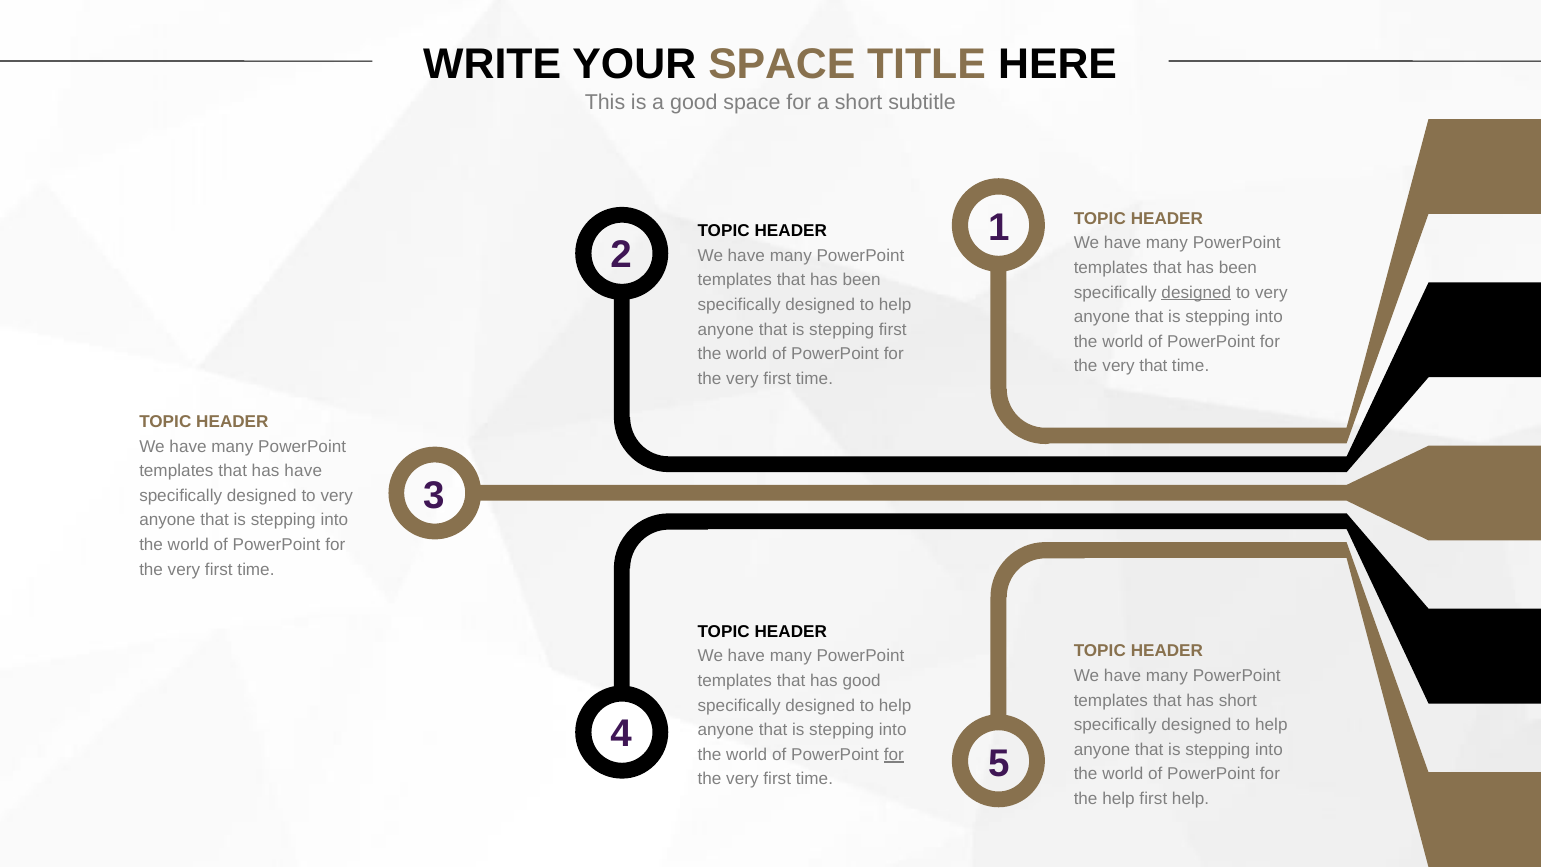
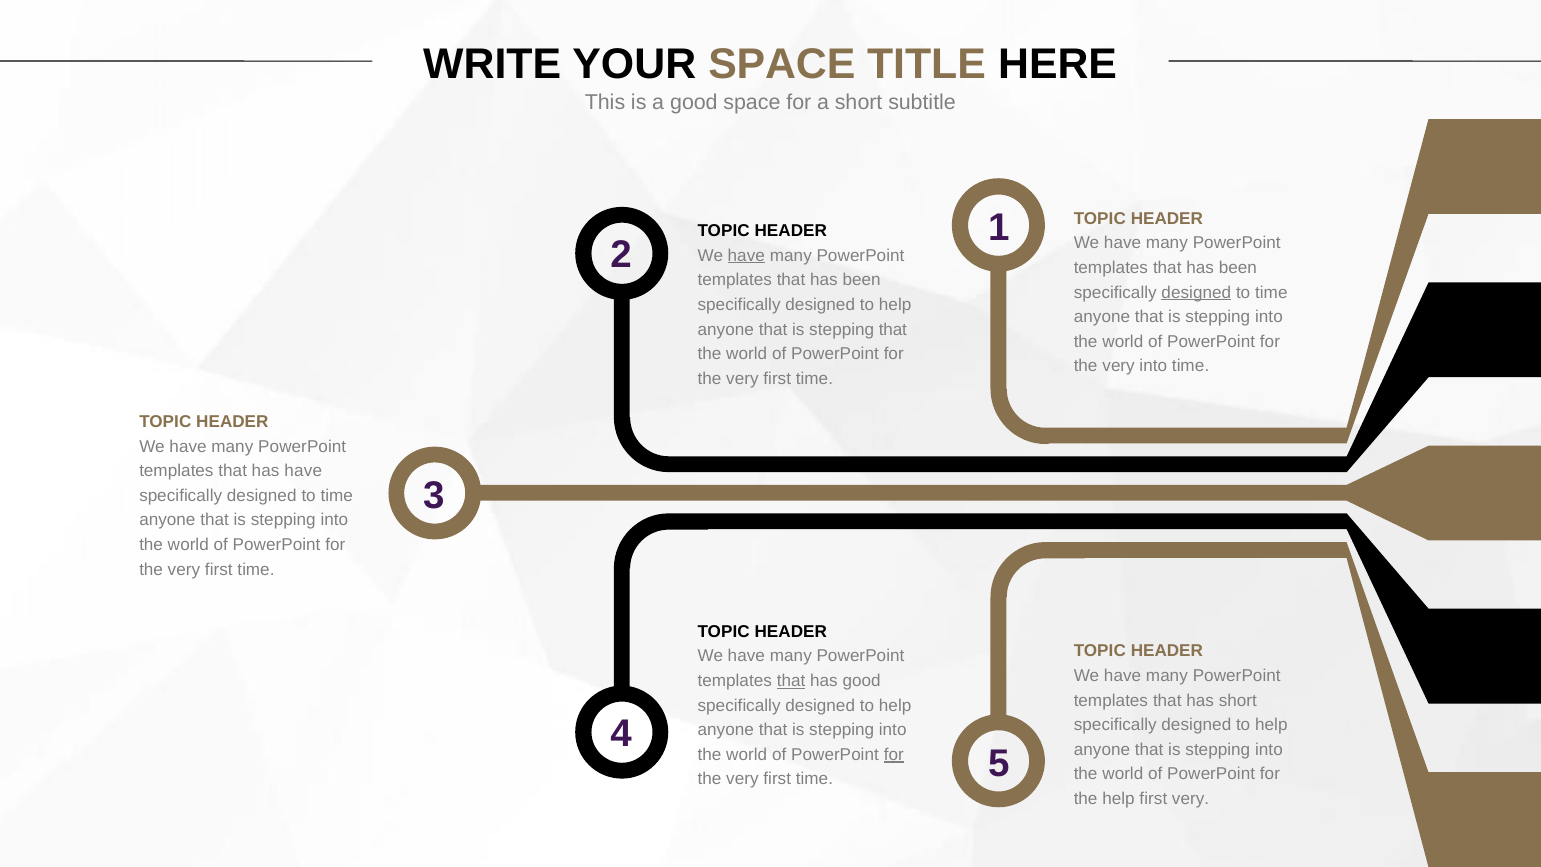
have underline: none -> present (746, 255)
very: very -> time (1271, 292)
stepping first: first -> that (893, 329)
very that: that -> into (1153, 366)
very: very -> time (337, 495)
that underline: none -> present (791, 681)
first help: help -> very (1191, 798)
